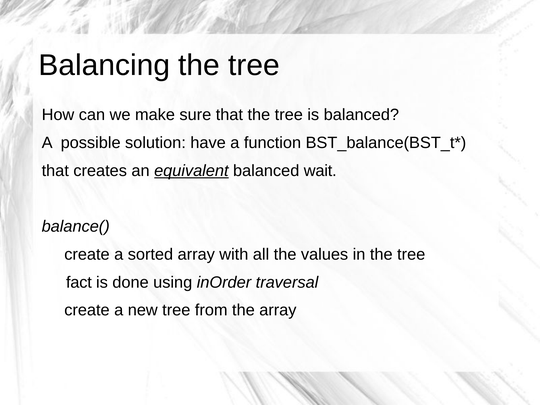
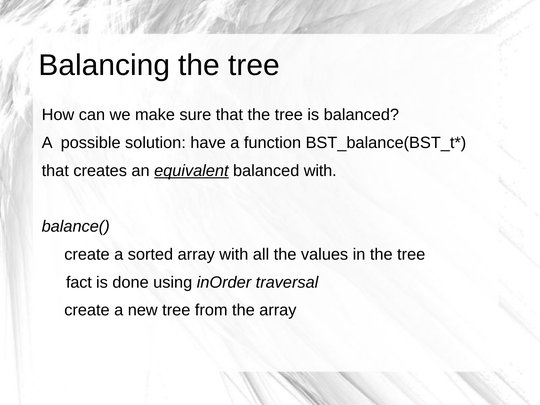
balanced wait: wait -> with (320, 171)
